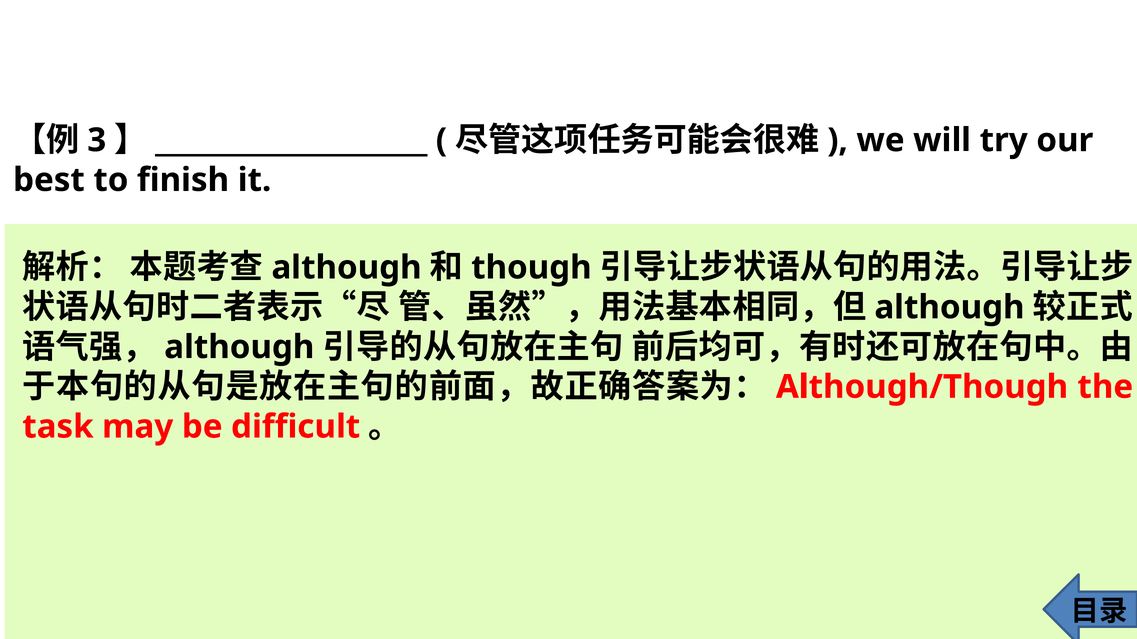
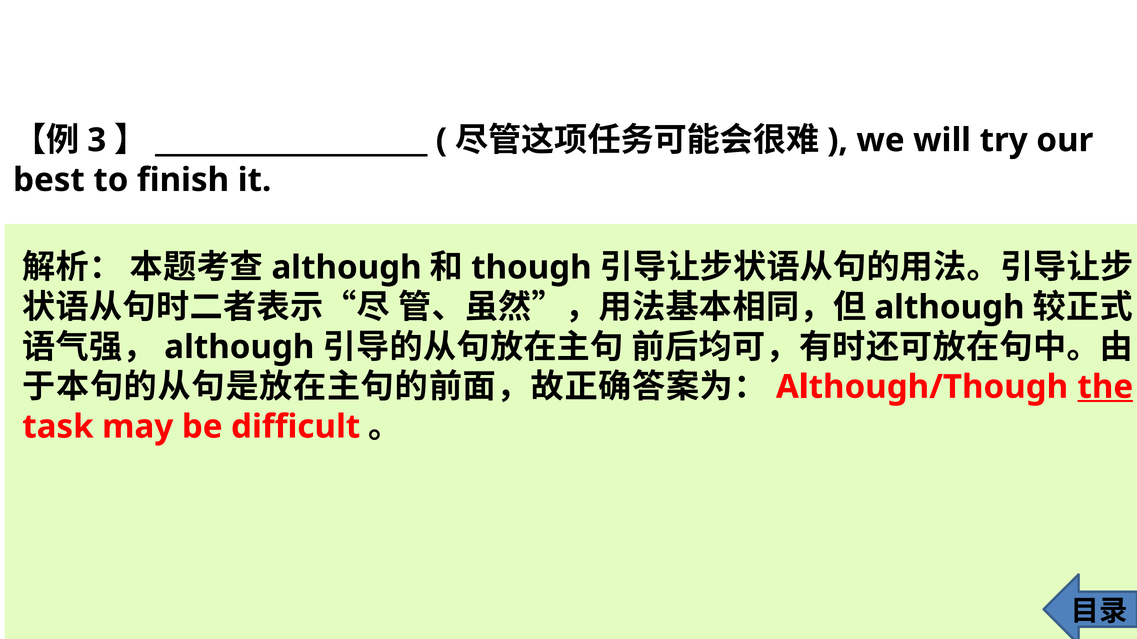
the underline: none -> present (1105, 387)
